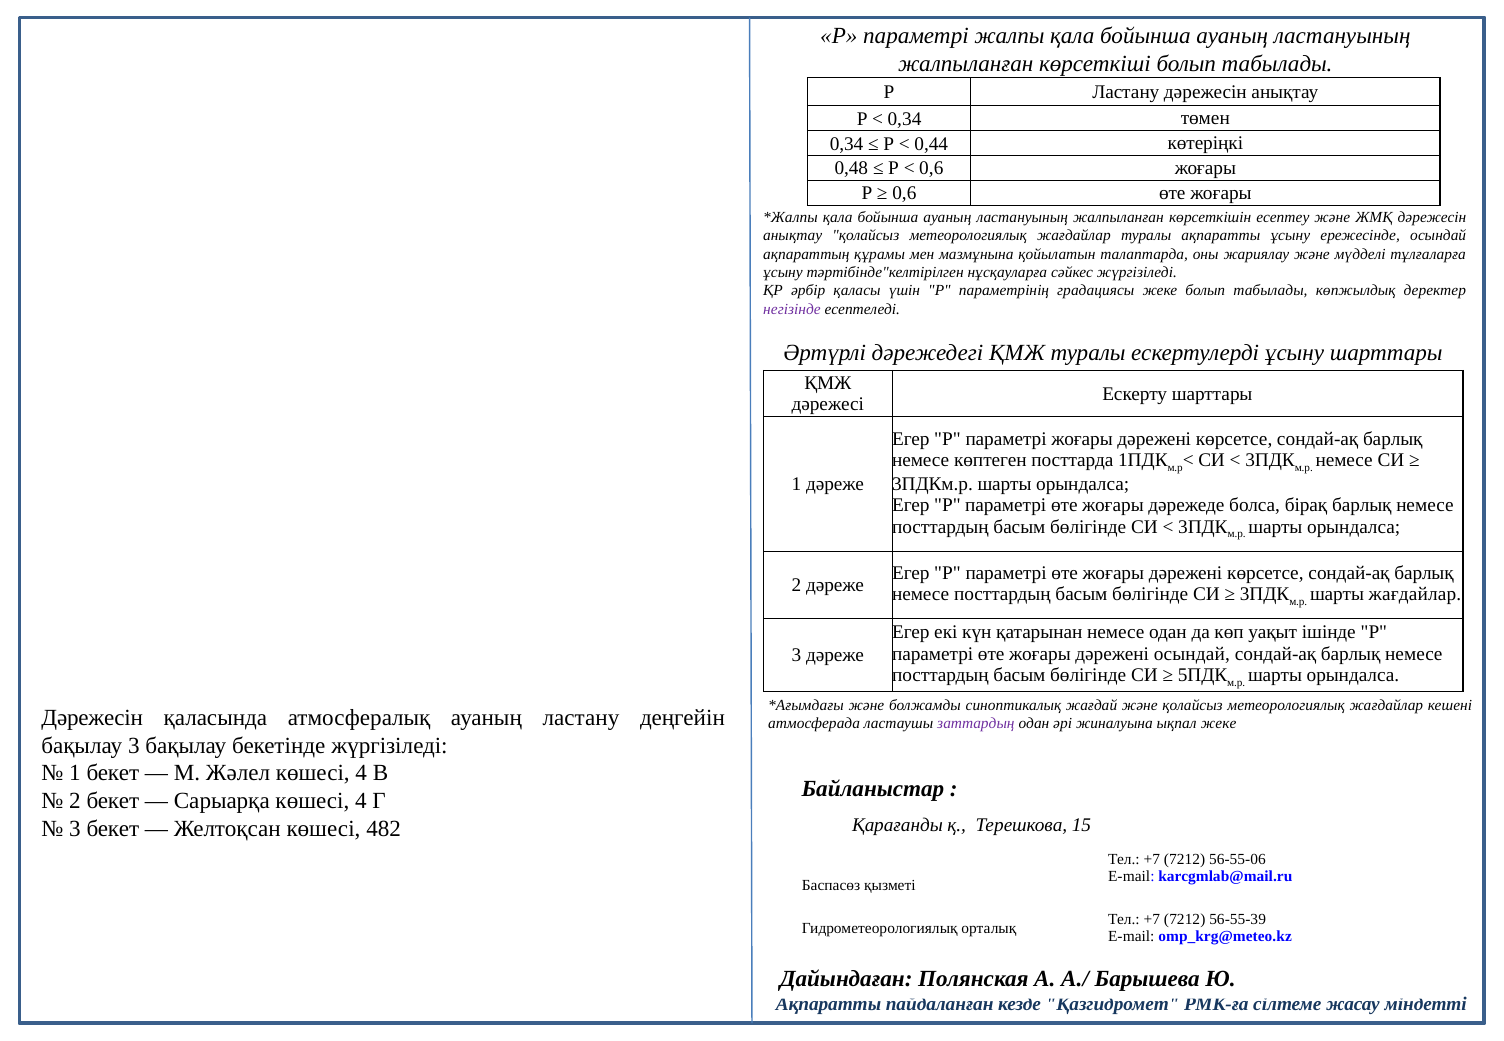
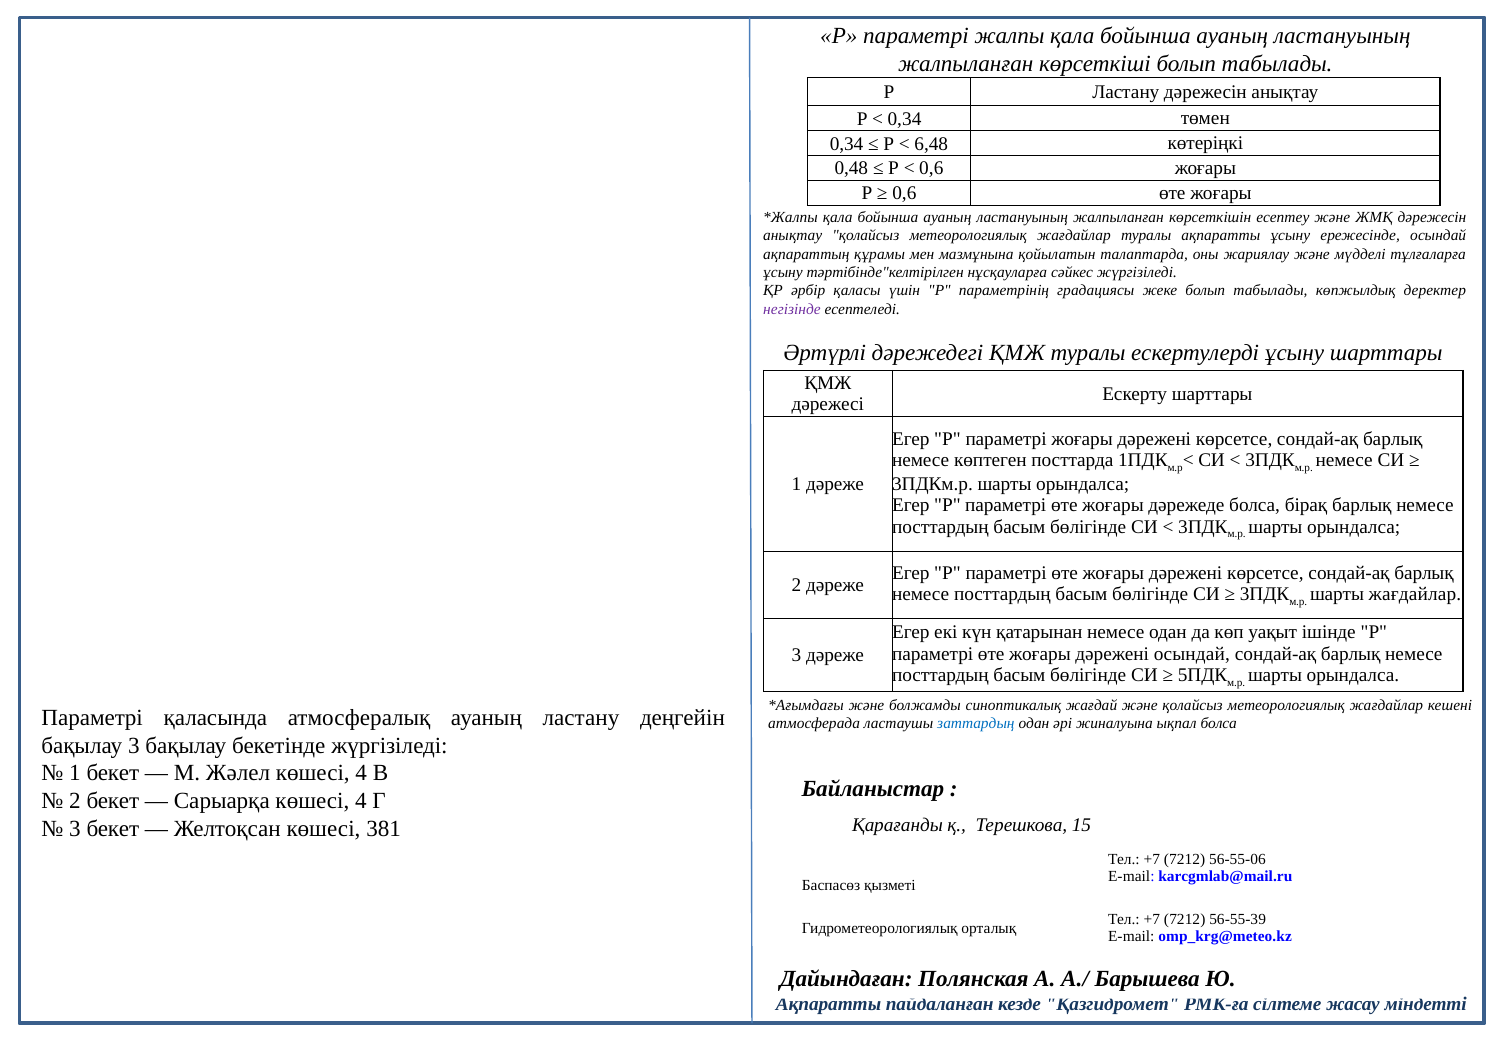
0,44: 0,44 -> 6,48 (931, 144)
Дәрежесін: Дәрежесін -> Параметрі (92, 718)
заттардың colour: purple -> blue (976, 724)
ықпал жеке: жеке -> болса (1219, 724)
482: 482 -> 381 (384, 829)
